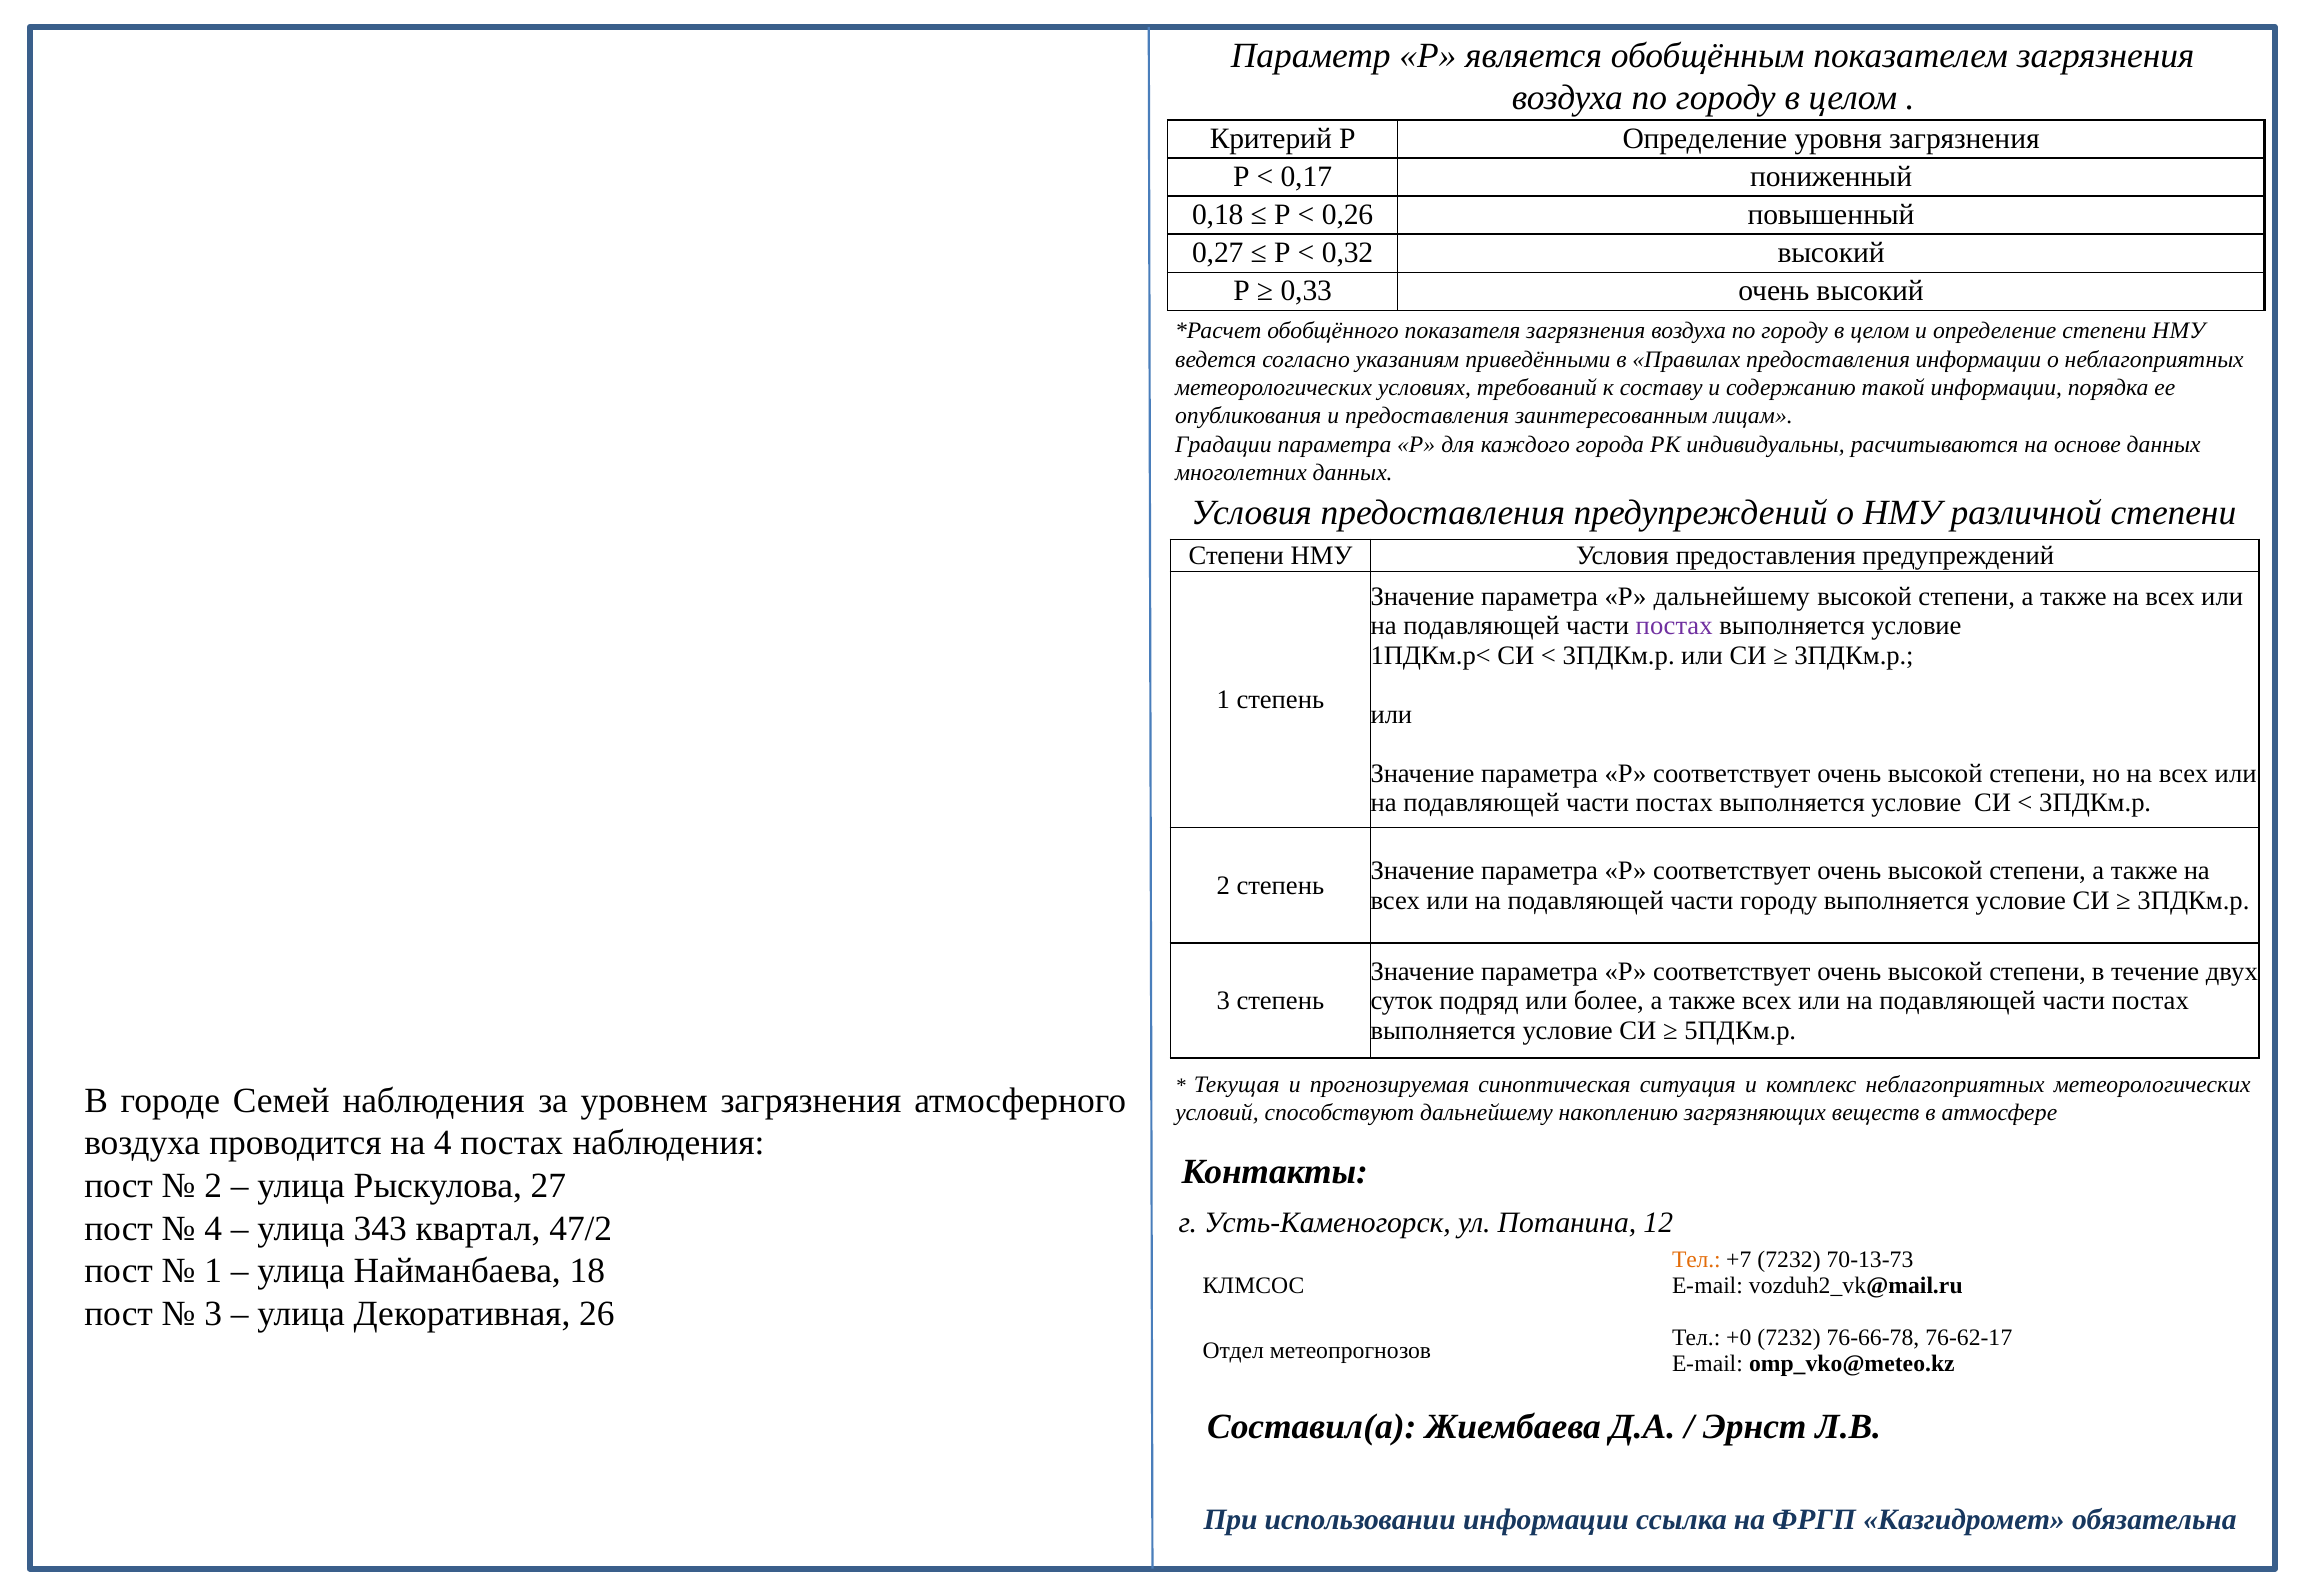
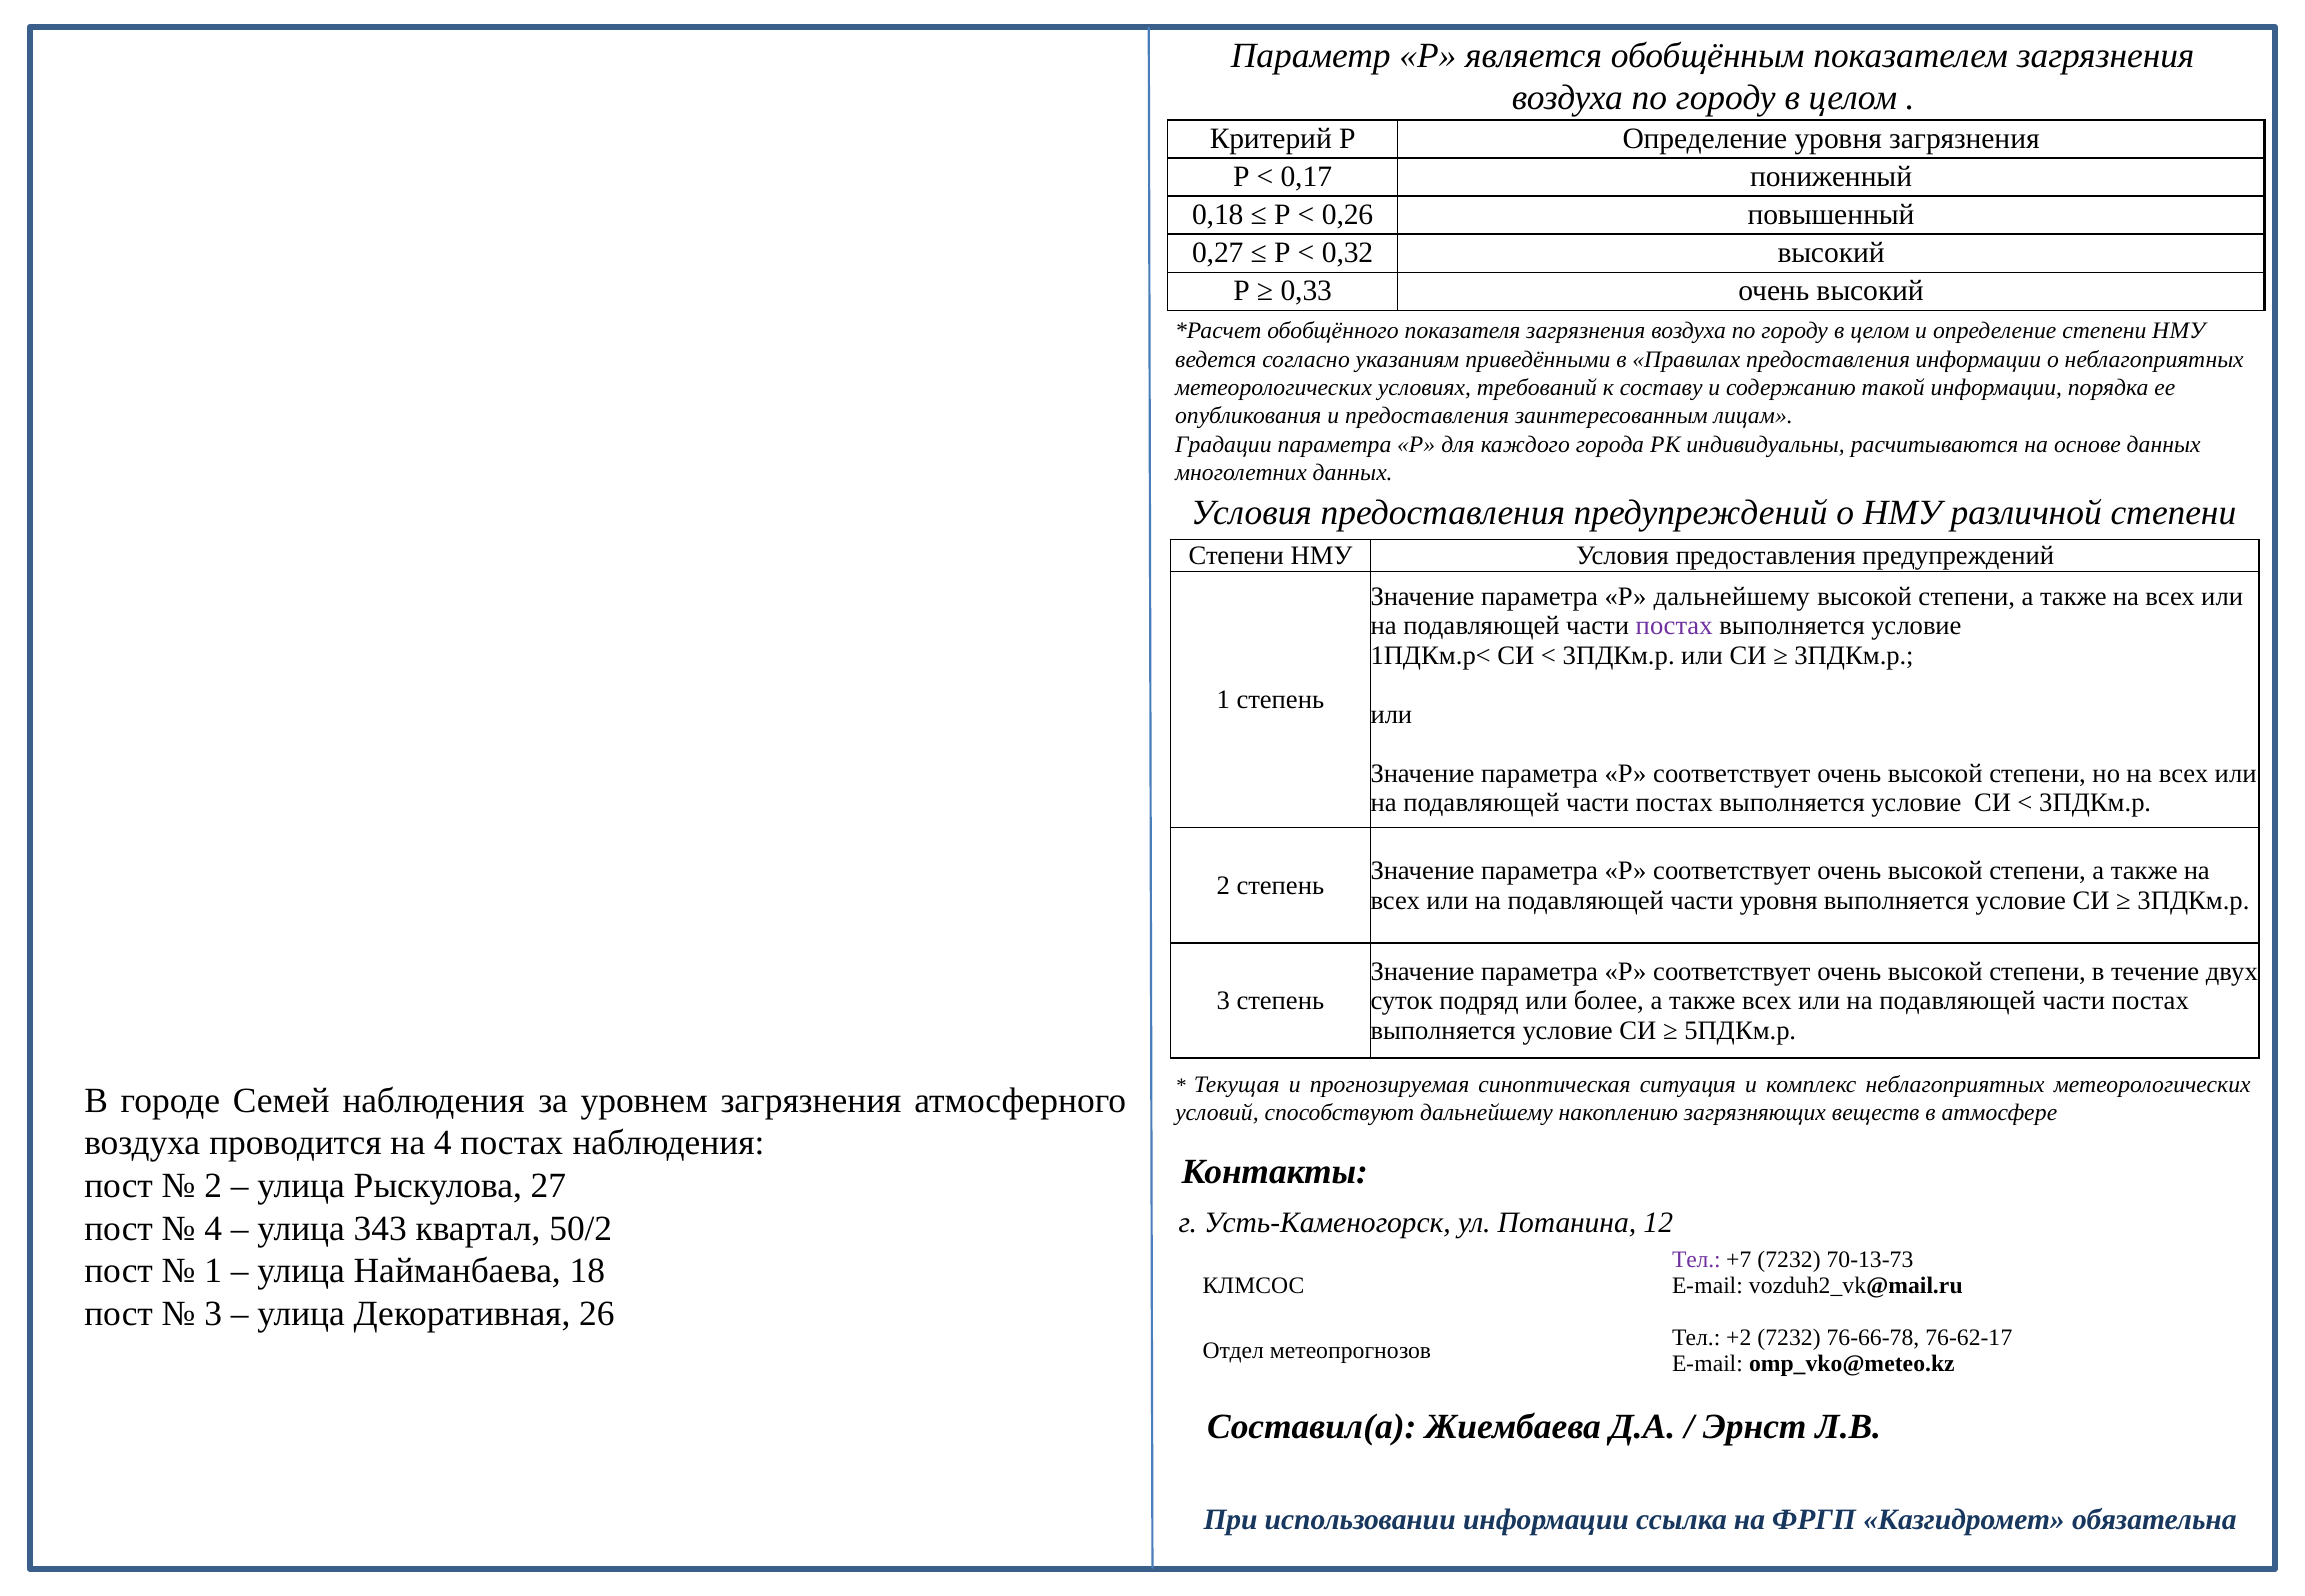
части городу: городу -> уровня (1779, 900)
47/2: 47/2 -> 50/2 (581, 1228)
Тел colour: orange -> purple (1696, 1259)
+0: +0 -> +2 (1739, 1337)
